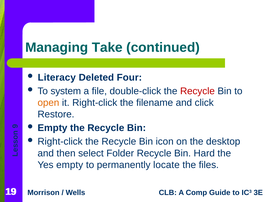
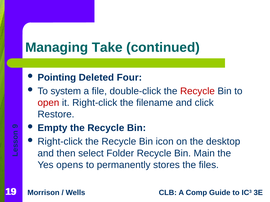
Literacy: Literacy -> Pointing (57, 78)
open colour: orange -> red (48, 103)
Hard: Hard -> Main (204, 154)
Yes empty: empty -> opens (70, 165)
locate: locate -> stores (166, 165)
